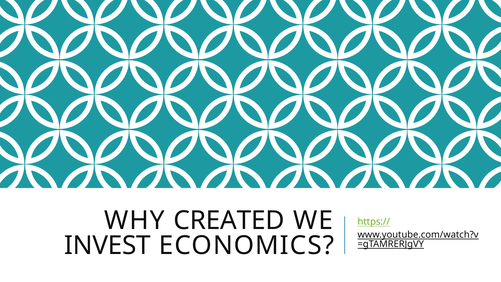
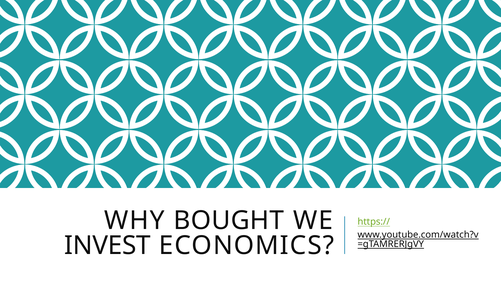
CREATED: CREATED -> BOUGHT (229, 220)
